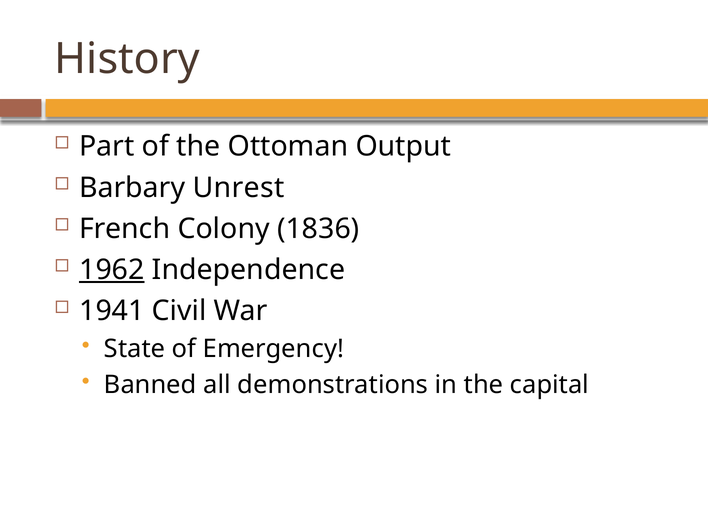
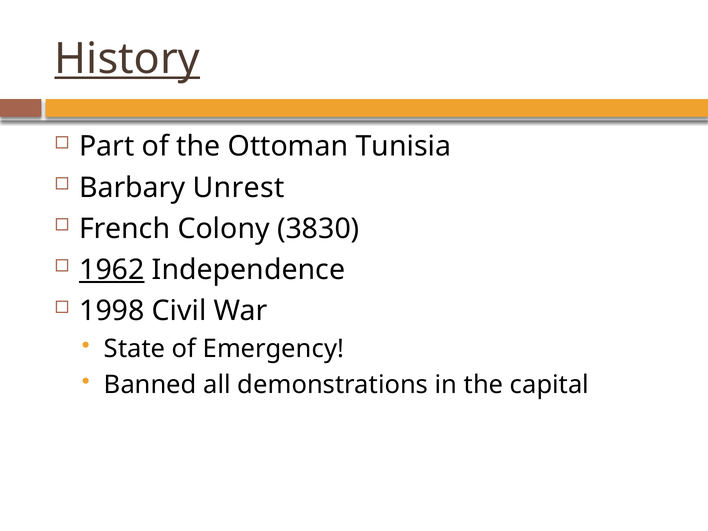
History underline: none -> present (127, 59)
Output: Output -> Tunisia (403, 146)
1836: 1836 -> 3830 (318, 229)
1941: 1941 -> 1998 (112, 311)
